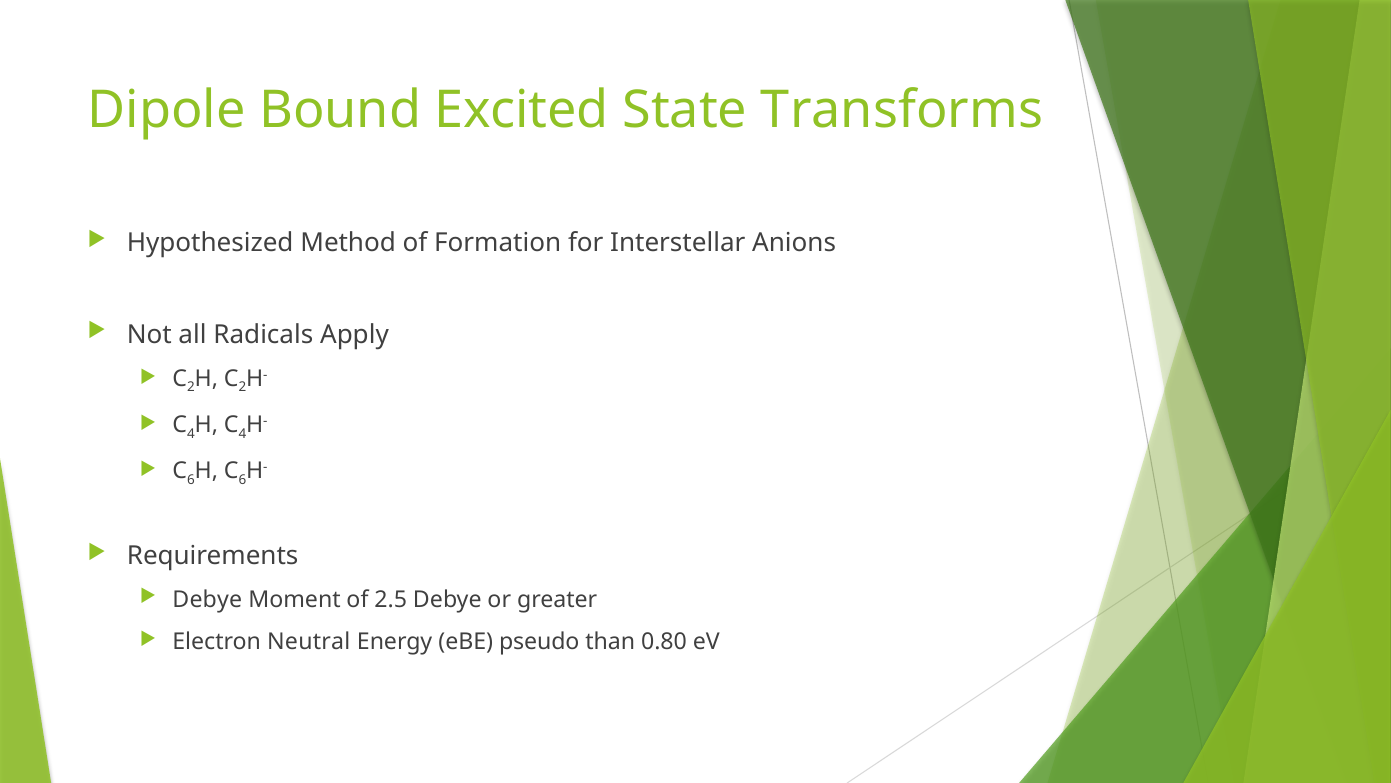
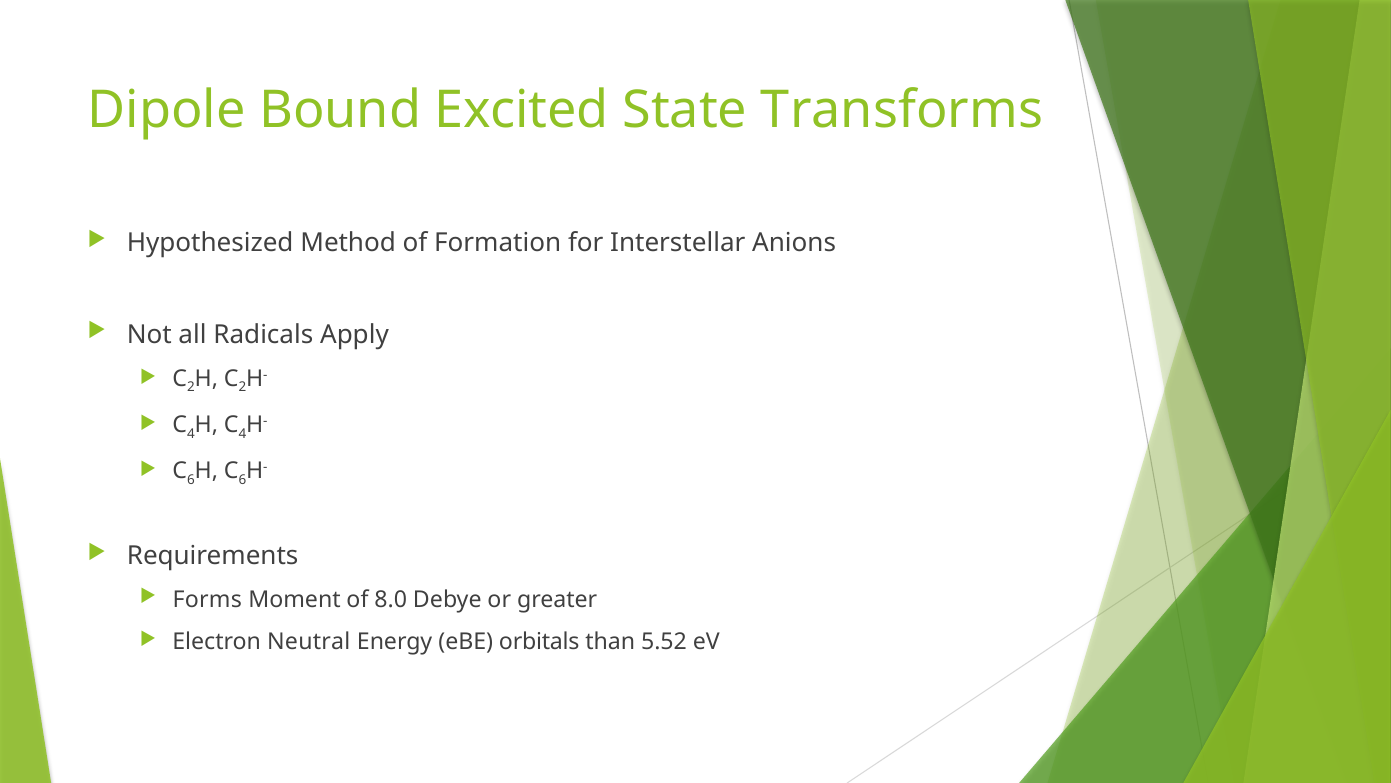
Debye: Debye -> Forms (207, 600)
2.5: 2.5 -> 8.0 (391, 600)
pseudo: pseudo -> orbitals (539, 642)
0.80: 0.80 -> 5.52 (664, 642)
